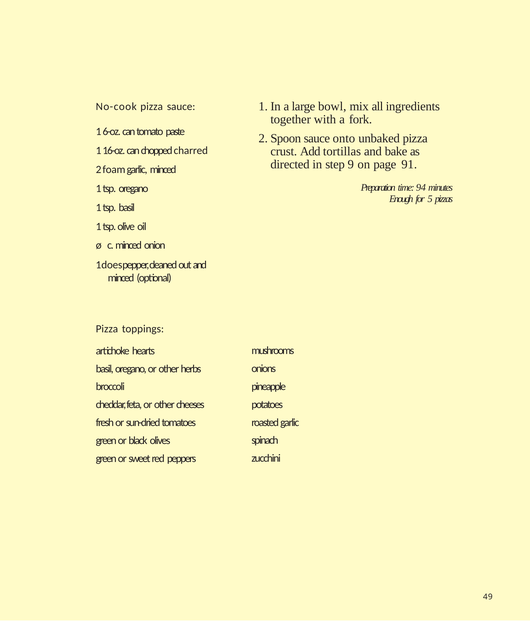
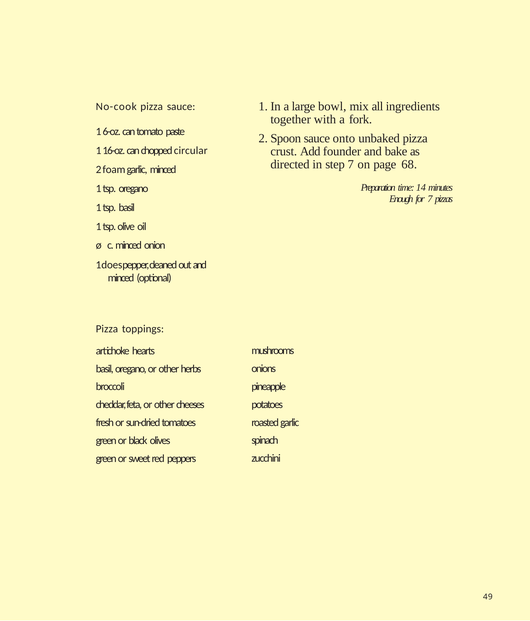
tortillas: tortillas -> founder (342, 151)
charred: charred -> circular (191, 150)
step 9: 9 -> 7 (351, 164)
91: 91 -> 68 (409, 164)
94: 94 -> 14 (421, 187)
for 5: 5 -> 7 (430, 199)
